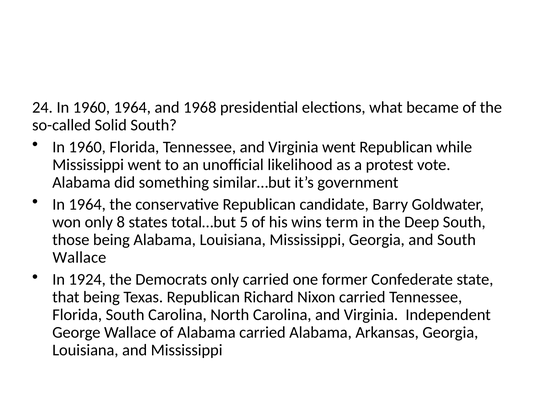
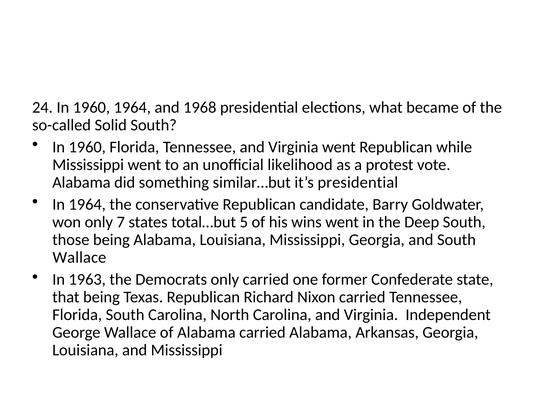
it’s government: government -> presidential (358, 182)
8: 8 -> 7 (121, 222)
wins term: term -> went (342, 222)
1924: 1924 -> 1963 (87, 279)
